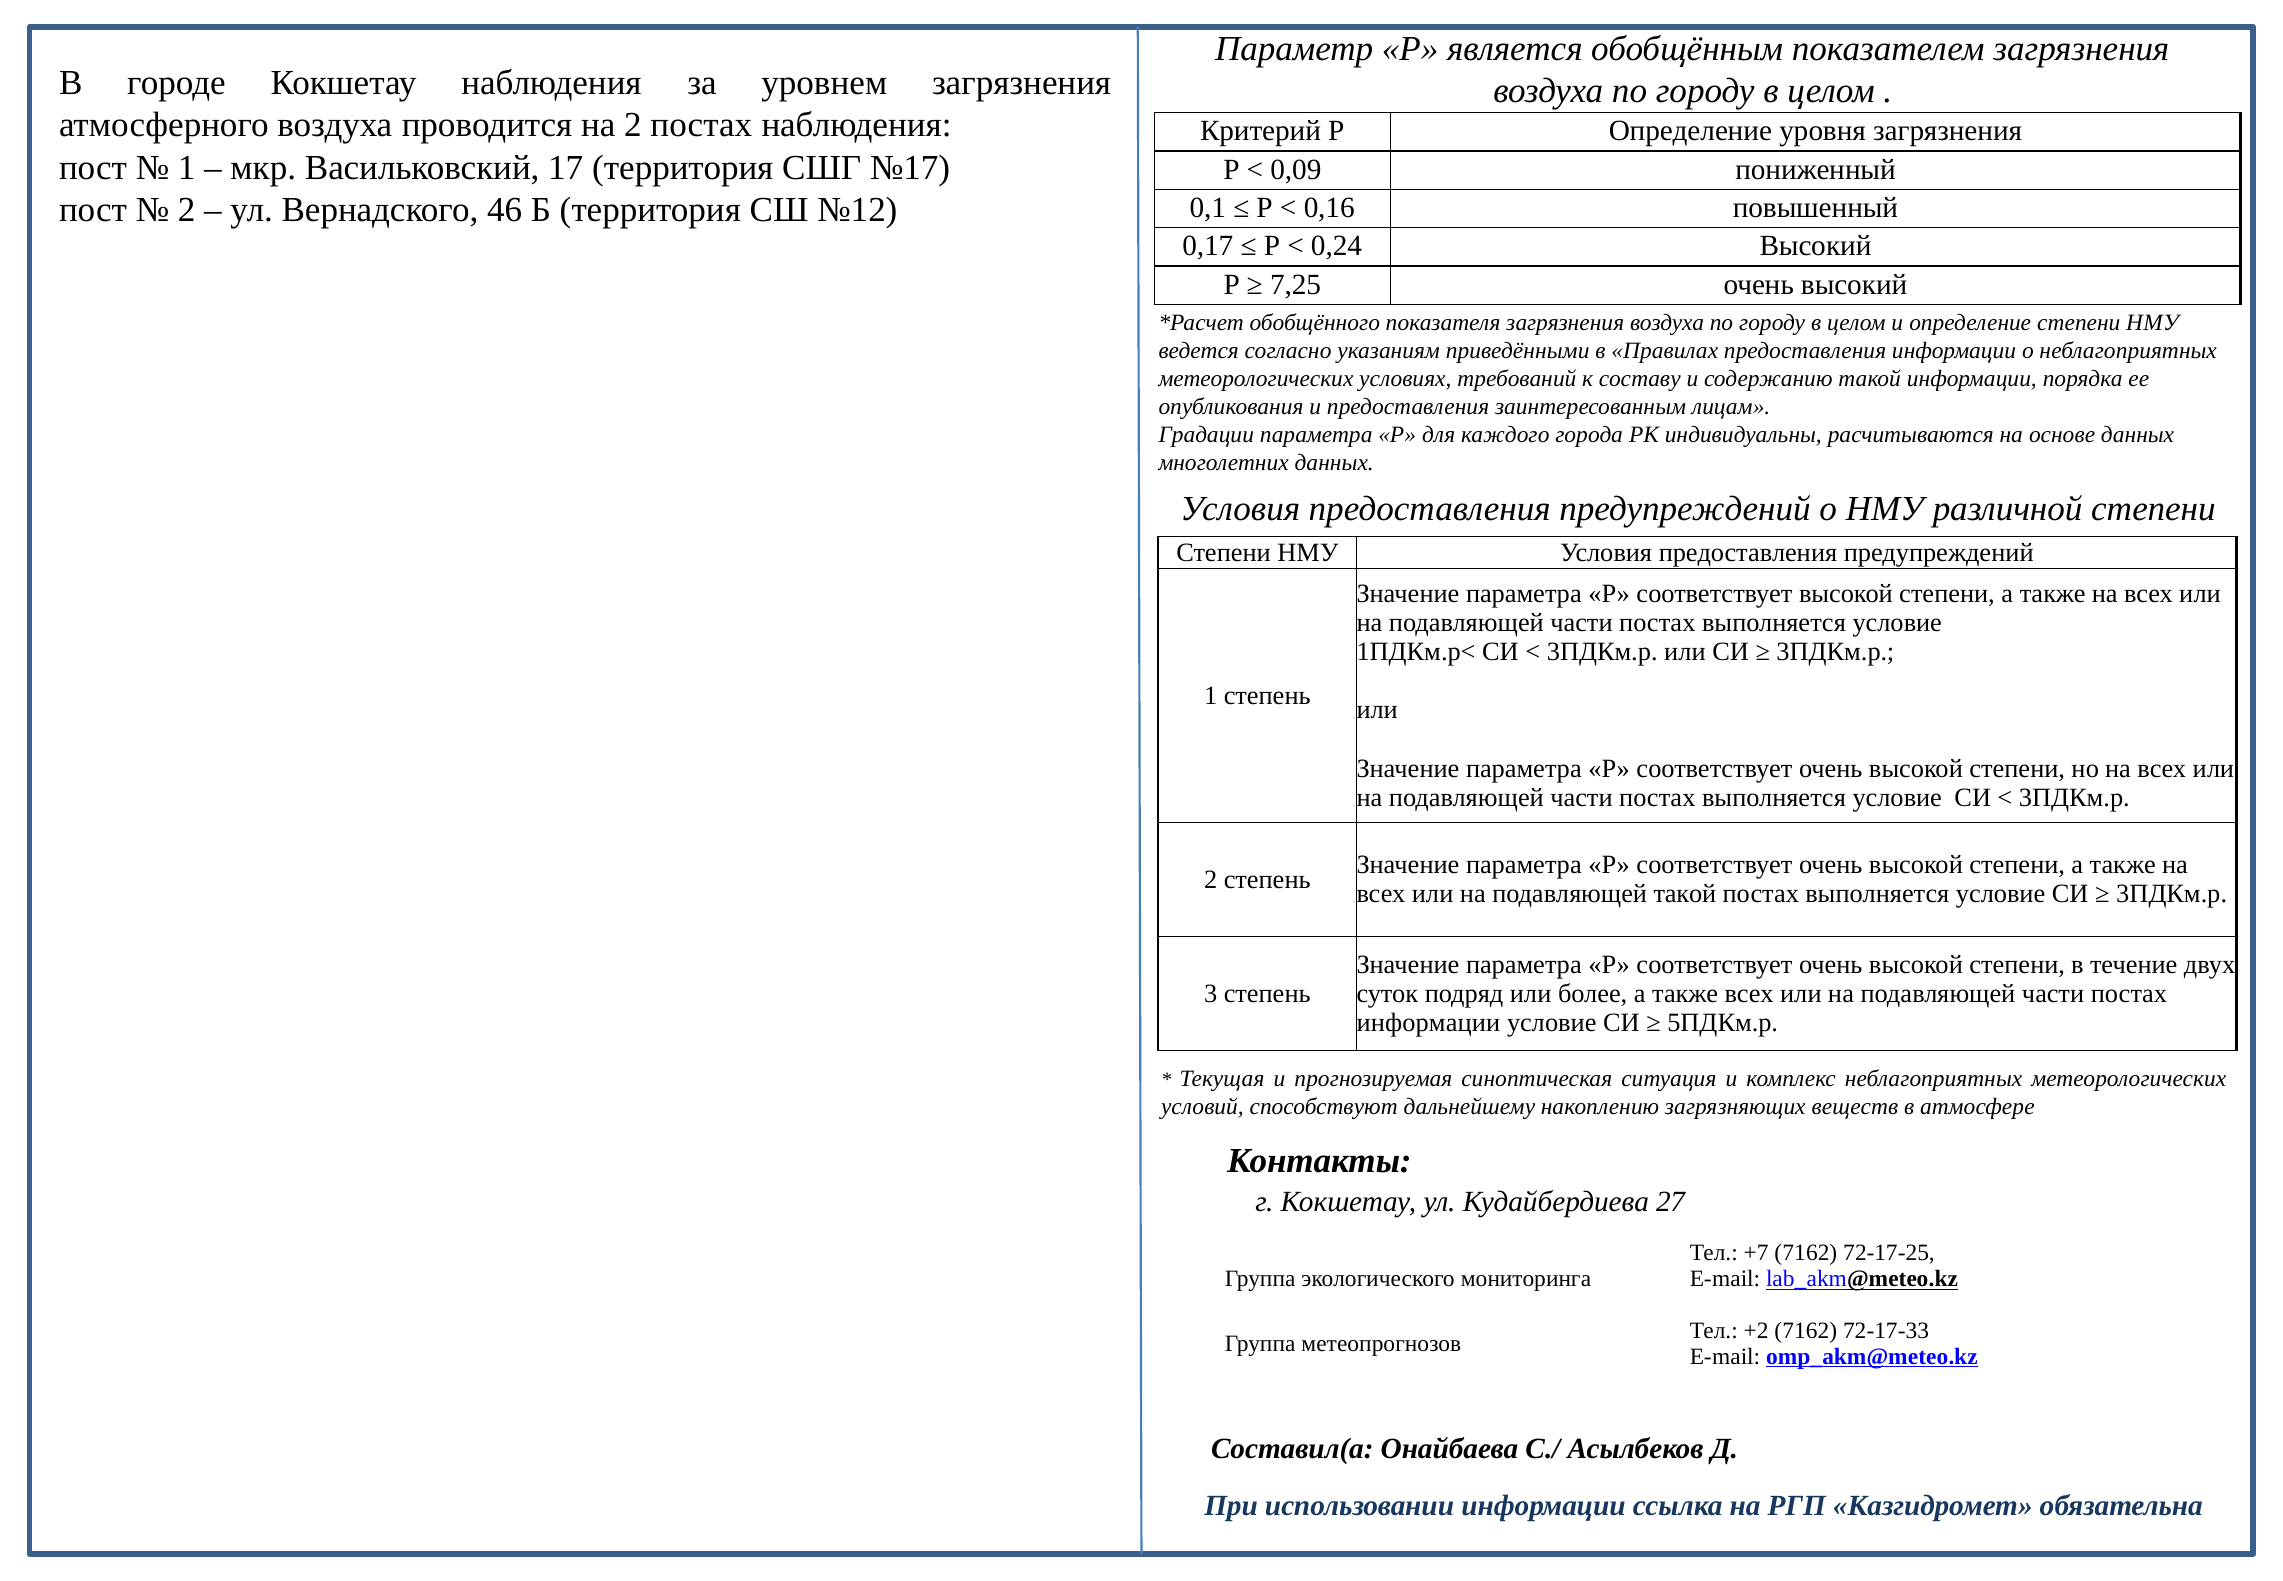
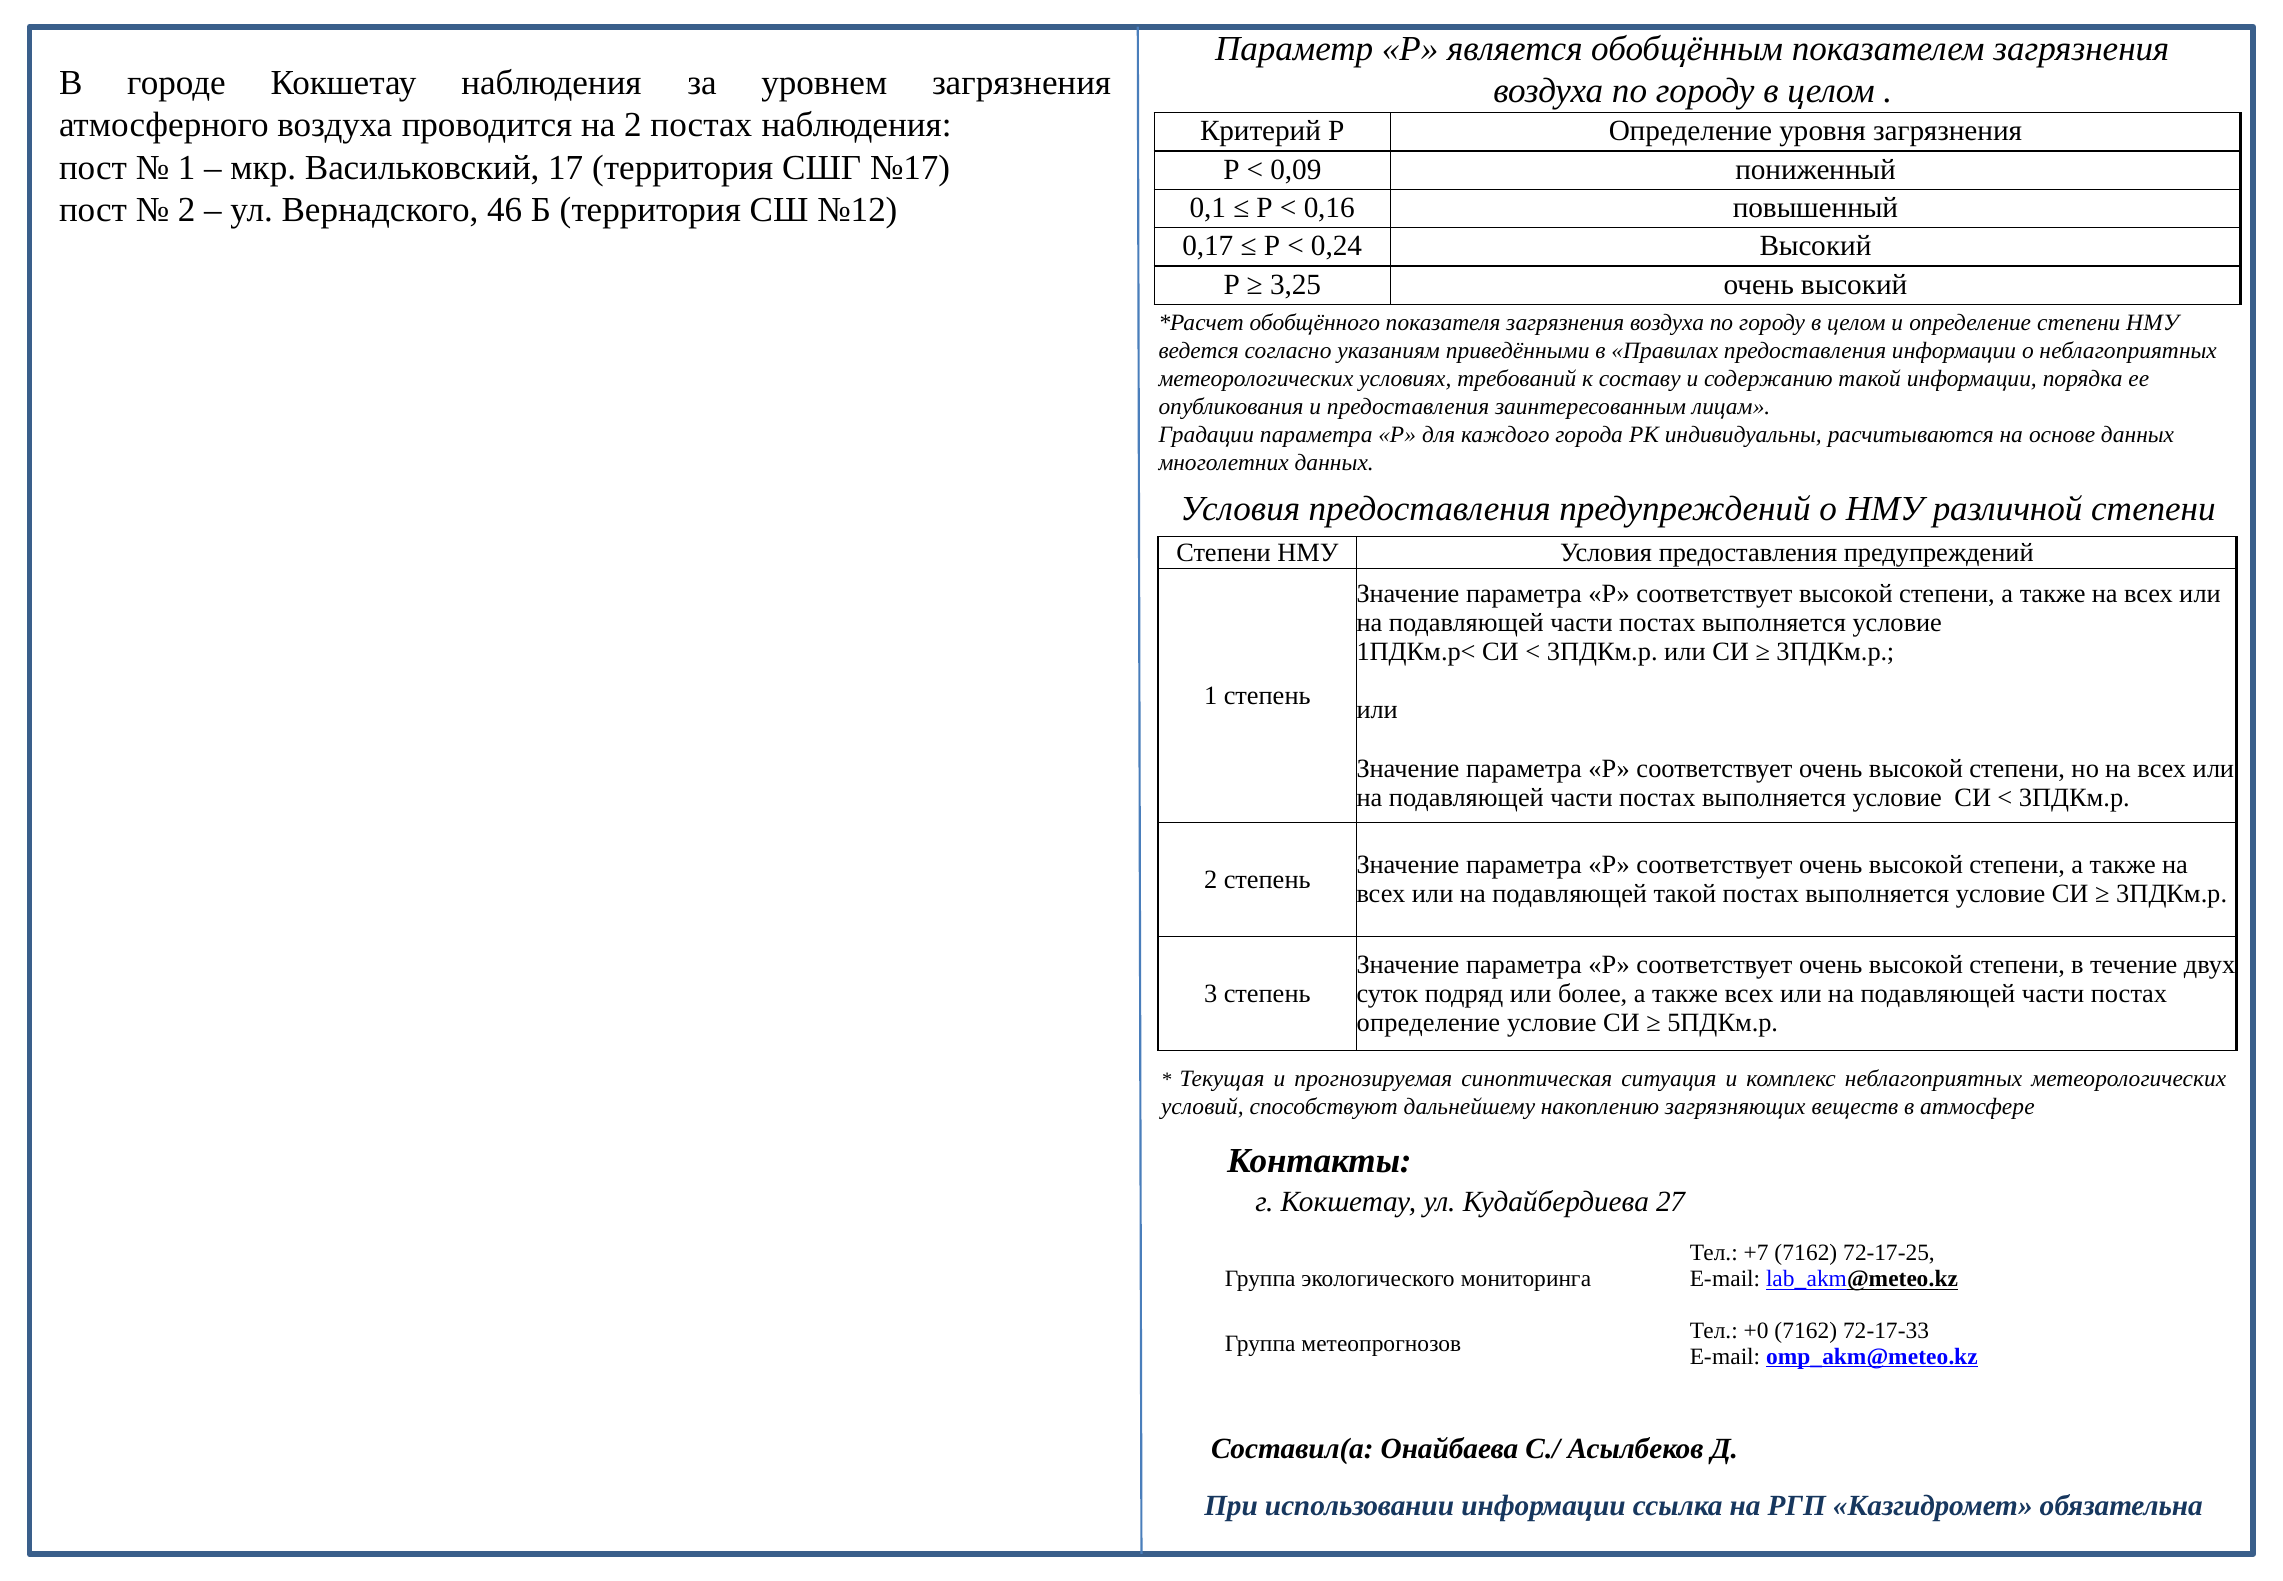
7,25: 7,25 -> 3,25 (1296, 285)
информации: информации -> определение (1428, 1023)
+2: +2 -> +0 (1756, 1330)
